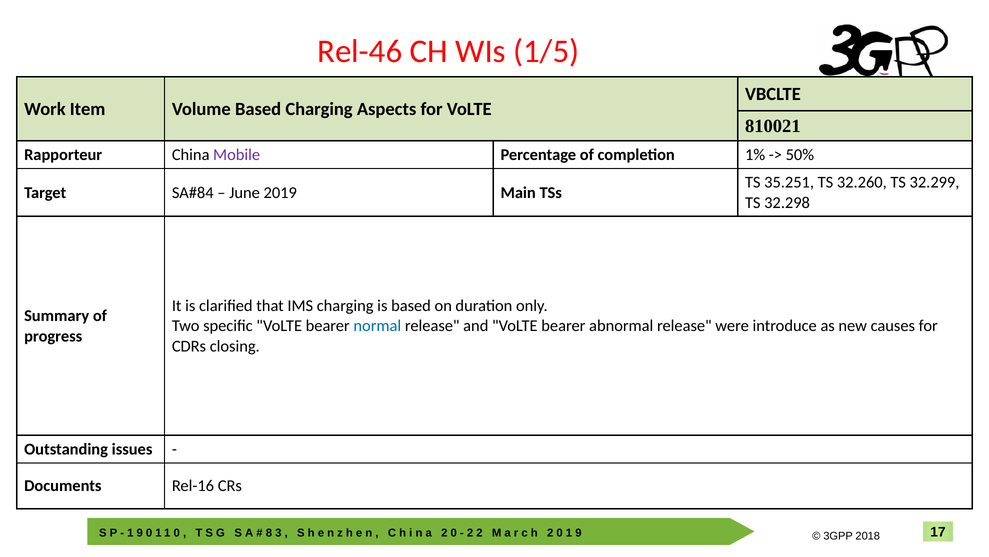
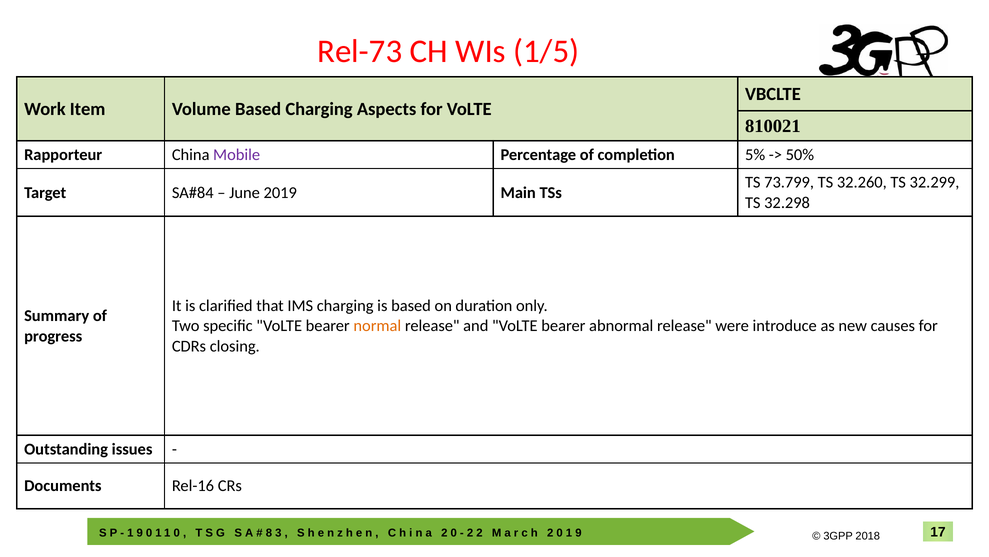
Rel-46: Rel-46 -> Rel-73 (360, 51)
1%: 1% -> 5% (755, 155)
35.251: 35.251 -> 73.799 (789, 182)
normal colour: blue -> orange (377, 326)
